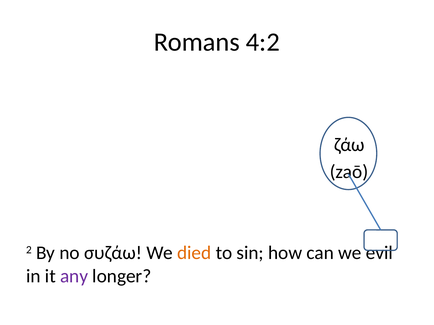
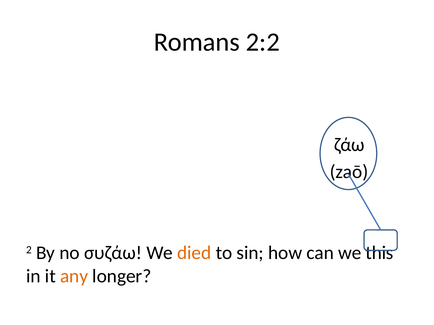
4:2: 4:2 -> 2:2 (263, 42)
evil: evil -> this (380, 253)
any colour: purple -> orange (74, 276)
